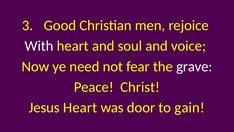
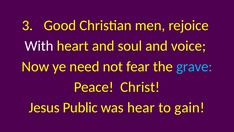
grave colour: white -> light blue (194, 66)
Jesus Heart: Heart -> Public (80, 107)
door: door -> hear (141, 107)
